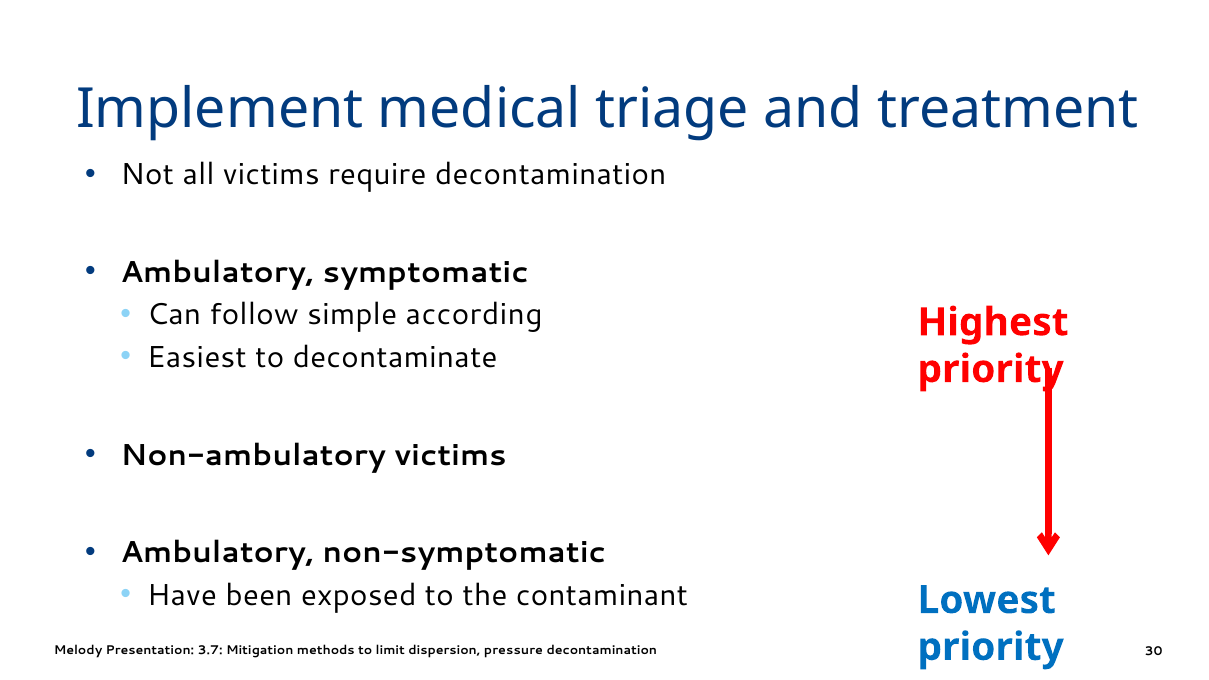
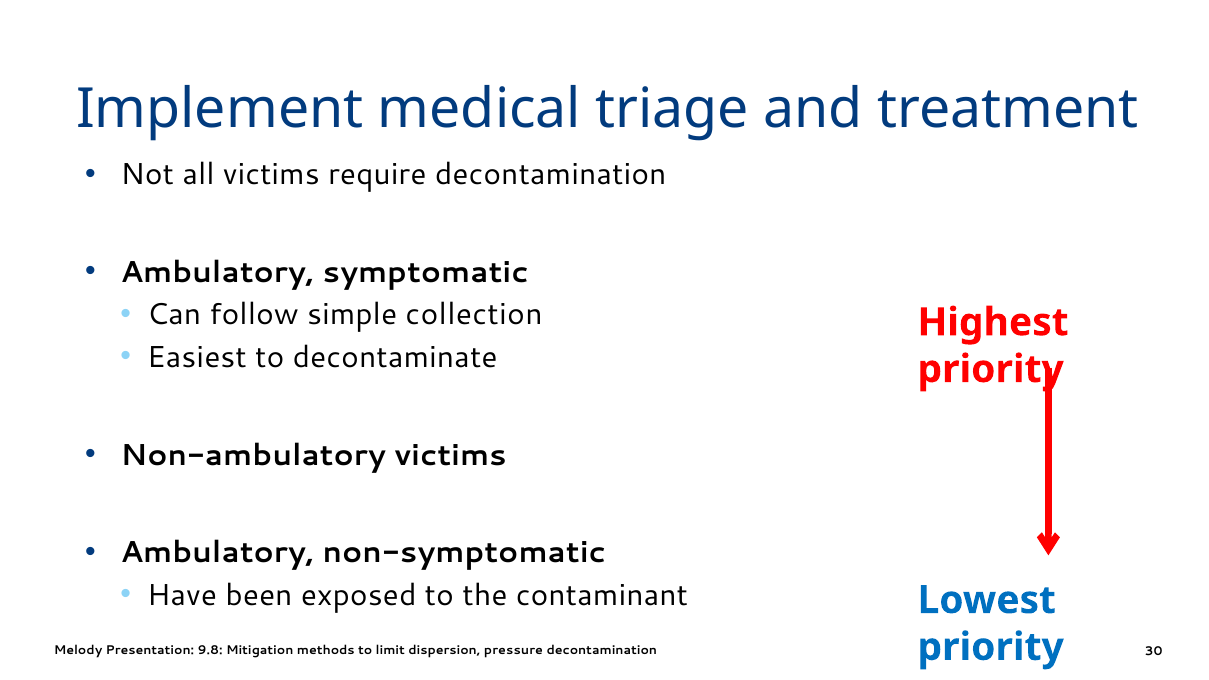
according: according -> collection (474, 315)
3.7: 3.7 -> 9.8 (210, 651)
